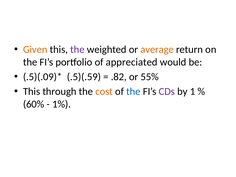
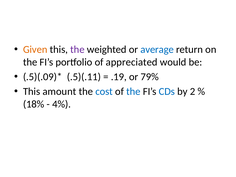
average colour: orange -> blue (157, 50)
.5)(.59: .5)(.59 -> .5)(.11 (84, 77)
.82: .82 -> .19 (119, 77)
55%: 55% -> 79% (150, 77)
through: through -> amount (59, 91)
cost colour: orange -> blue (104, 91)
CDs colour: purple -> blue (167, 91)
1: 1 -> 2 (193, 91)
60%: 60% -> 18% (34, 104)
1%: 1% -> 4% (62, 104)
